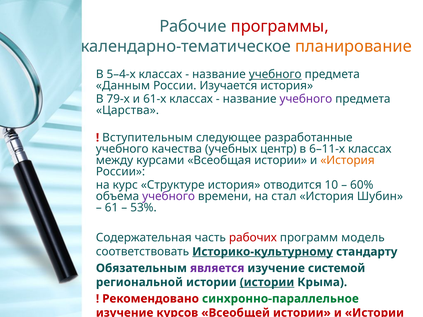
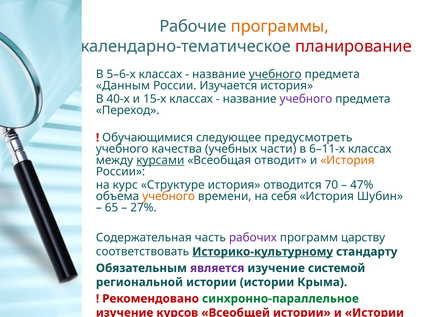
программы colour: red -> orange (280, 27)
планирование colour: orange -> red (354, 46)
5–4-х: 5–4-х -> 5–6-х (121, 74)
79-х: 79-х -> 40-х (118, 99)
61-х: 61-х -> 15-х (155, 99)
Царства: Царства -> Переход (128, 110)
Вступительным: Вступительным -> Обучающимися (148, 138)
разработанные: разработанные -> предусмотреть (308, 138)
центр: центр -> части (278, 149)
курсами underline: none -> present (160, 160)
Всеобщая истории: истории -> отводит (280, 160)
10: 10 -> 70 (331, 185)
60%: 60% -> 47% (362, 185)
учебного colour: purple -> orange (169, 197)
стал: стал -> себя (284, 197)
61: 61 -> 65 (111, 208)
53%: 53% -> 27% (143, 208)
рабочих colour: red -> purple (253, 238)
модель: модель -> царству (363, 238)
истории underline: present -> none (267, 282)
